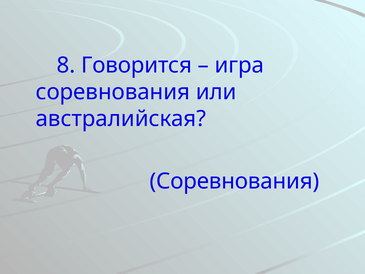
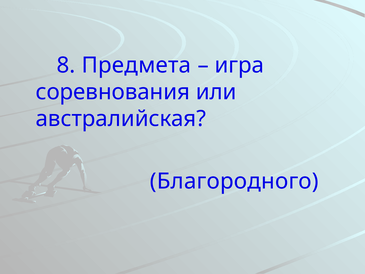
Говорится: Говорится -> Предмета (136, 65)
Соревнования: Соревнования -> Благородного (234, 181)
